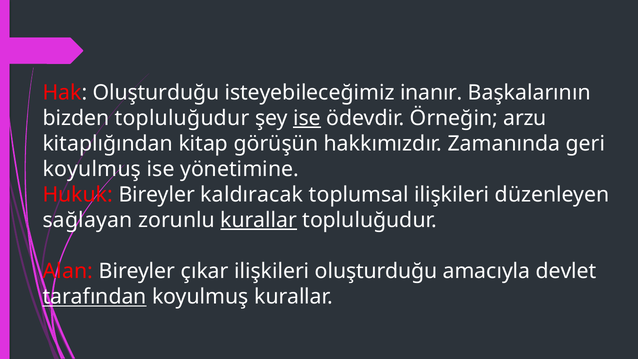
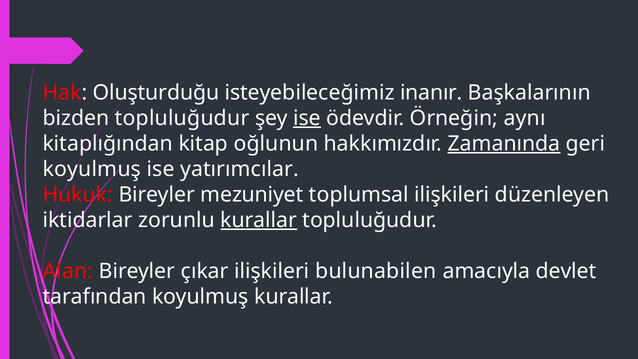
arzu: arzu -> aynı (525, 118)
görüşün: görüşün -> oğlunun (276, 144)
Zamanında underline: none -> present (504, 144)
yönetimine: yönetimine -> yatırımcılar (240, 169)
kaldıracak: kaldıracak -> mezuniyet (252, 195)
sağlayan: sağlayan -> iktidarlar (88, 220)
ilişkileri oluşturduğu: oluşturduğu -> bulunabilen (376, 271)
tarafından underline: present -> none (95, 297)
